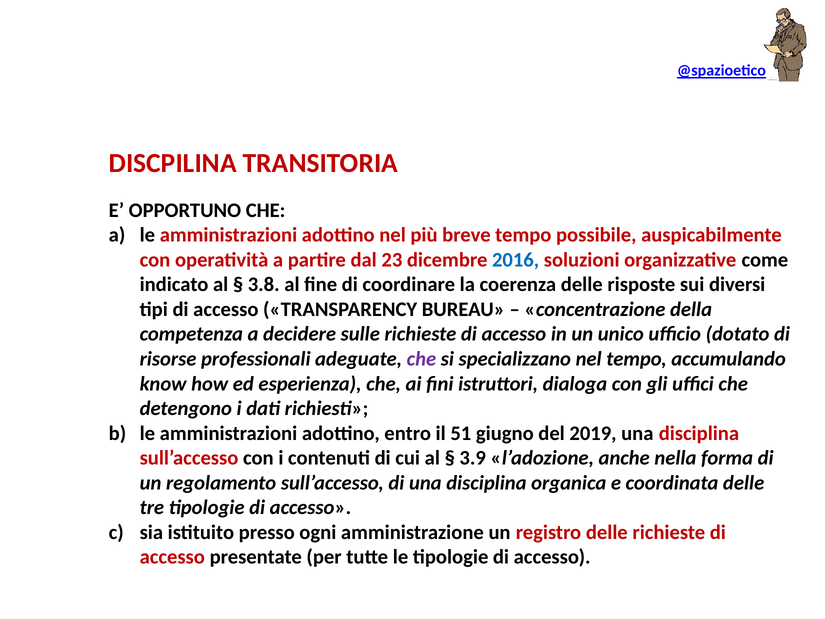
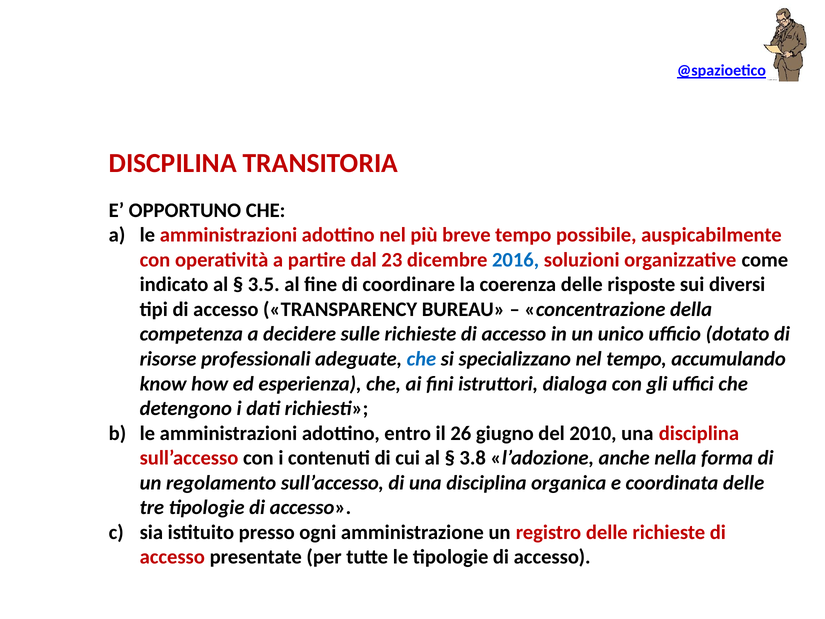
3.8: 3.8 -> 3.5 (264, 285)
che colour: purple -> blue (421, 359)
51: 51 -> 26 (461, 433)
2019: 2019 -> 2010 (593, 433)
3.9: 3.9 -> 3.8 (473, 458)
